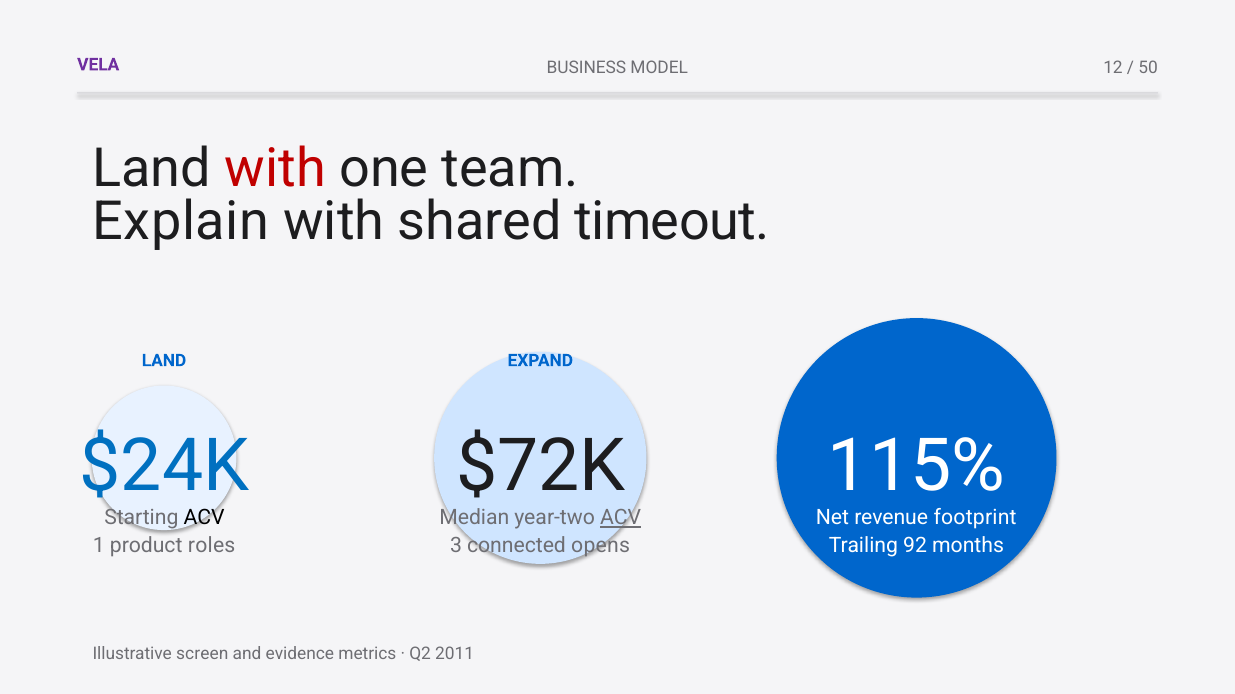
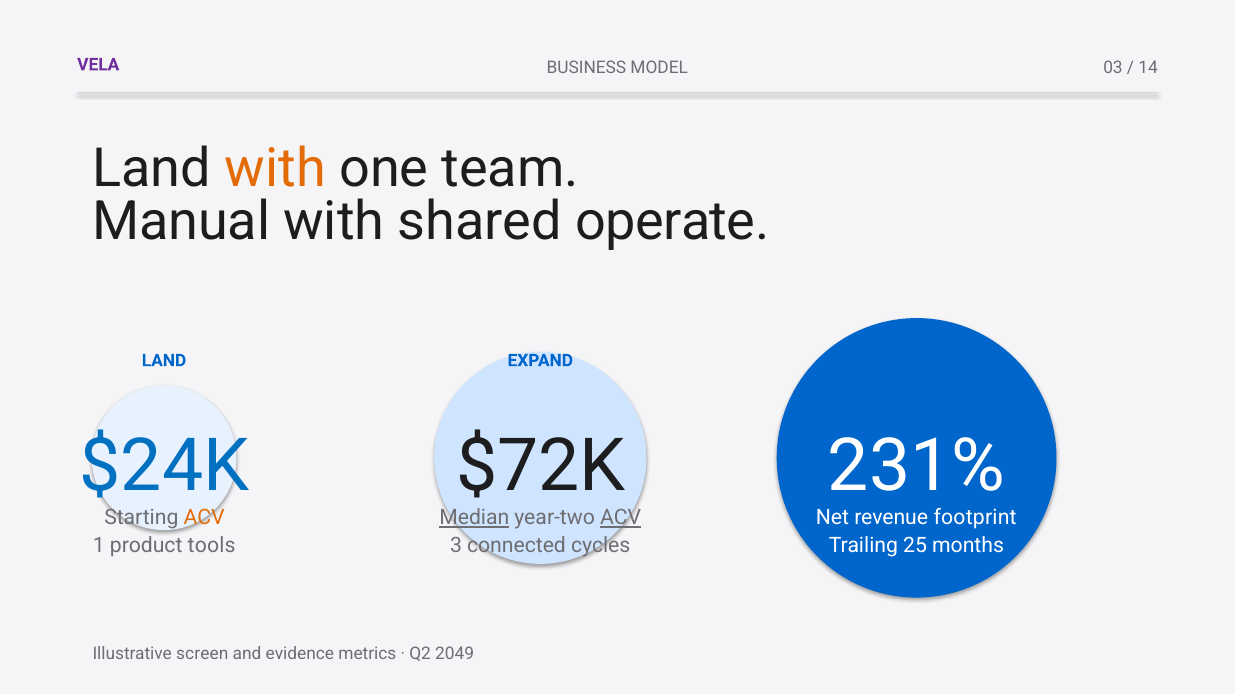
12: 12 -> 03 (1113, 68)
50: 50 -> 14 (1148, 68)
with colour: red -> orange (275, 169)
Explain: Explain -> Manual (181, 222)
timeout: timeout -> operate (672, 222)
115%: 115% -> 231% (917, 467)
ACV colour: black -> orange (204, 518)
Median underline: none -> present (474, 518)
roles: roles -> tools (212, 546)
opens: opens -> cycles (601, 546)
92: 92 -> 25 (915, 546)
2011: 2011 -> 2049 (455, 654)
